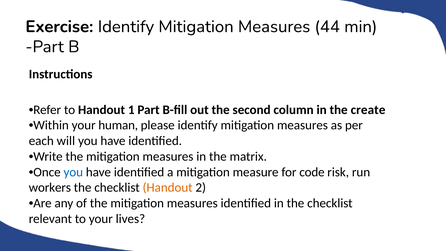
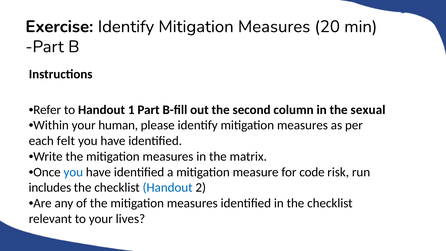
44: 44 -> 20 (327, 27)
create: create -> sexual (368, 110)
will: will -> felt (66, 141)
workers: workers -> includes (50, 188)
Handout colour: orange -> blue (168, 188)
